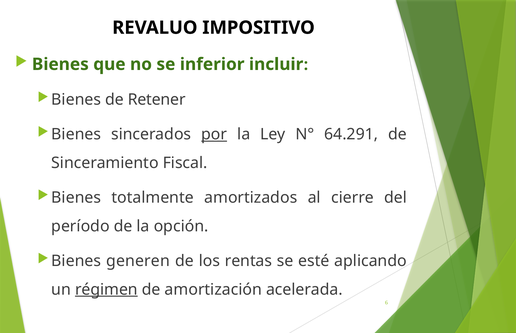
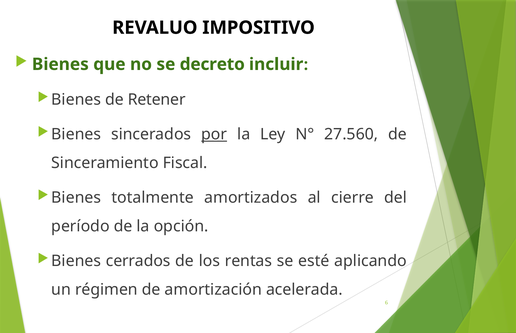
inferior: inferior -> decreto (212, 64)
64.291: 64.291 -> 27.560 (351, 135)
generen: generen -> cerrados (138, 261)
régimen underline: present -> none (106, 290)
